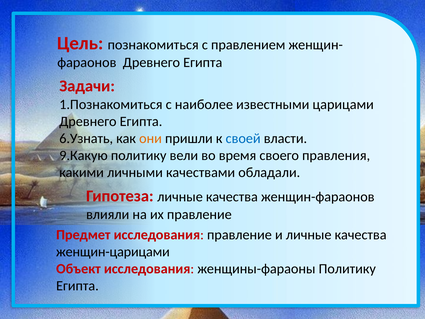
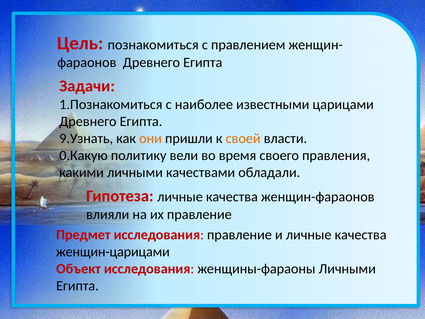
6.Узнать: 6.Узнать -> 9.Узнать (86, 138)
своей colour: blue -> orange (243, 138)
9.Какую: 9.Какую -> 0.Какую (83, 155)
женщины-фараоны Политику: Политику -> Личными (347, 269)
